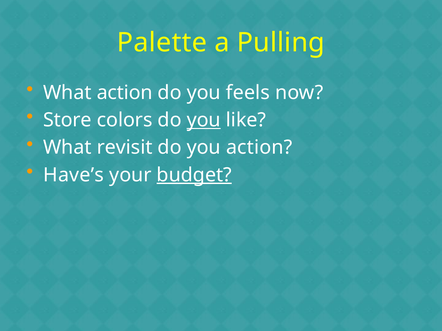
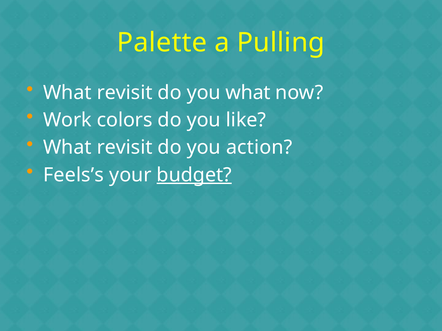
action: action -> revisit (125, 93)
you feels: feels -> what (248, 93)
Store: Store -> Work (67, 120)
you underline: present -> none (204, 120)
Have’s: Have’s -> Feels’s (74, 175)
